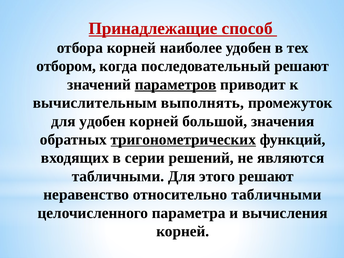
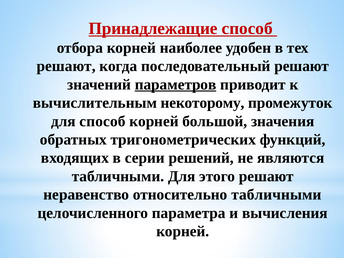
отбором: отбором -> решают (66, 66)
выполнять: выполнять -> некоторому (203, 103)
для удобен: удобен -> способ (102, 121)
тригонометрических underline: present -> none (183, 140)
